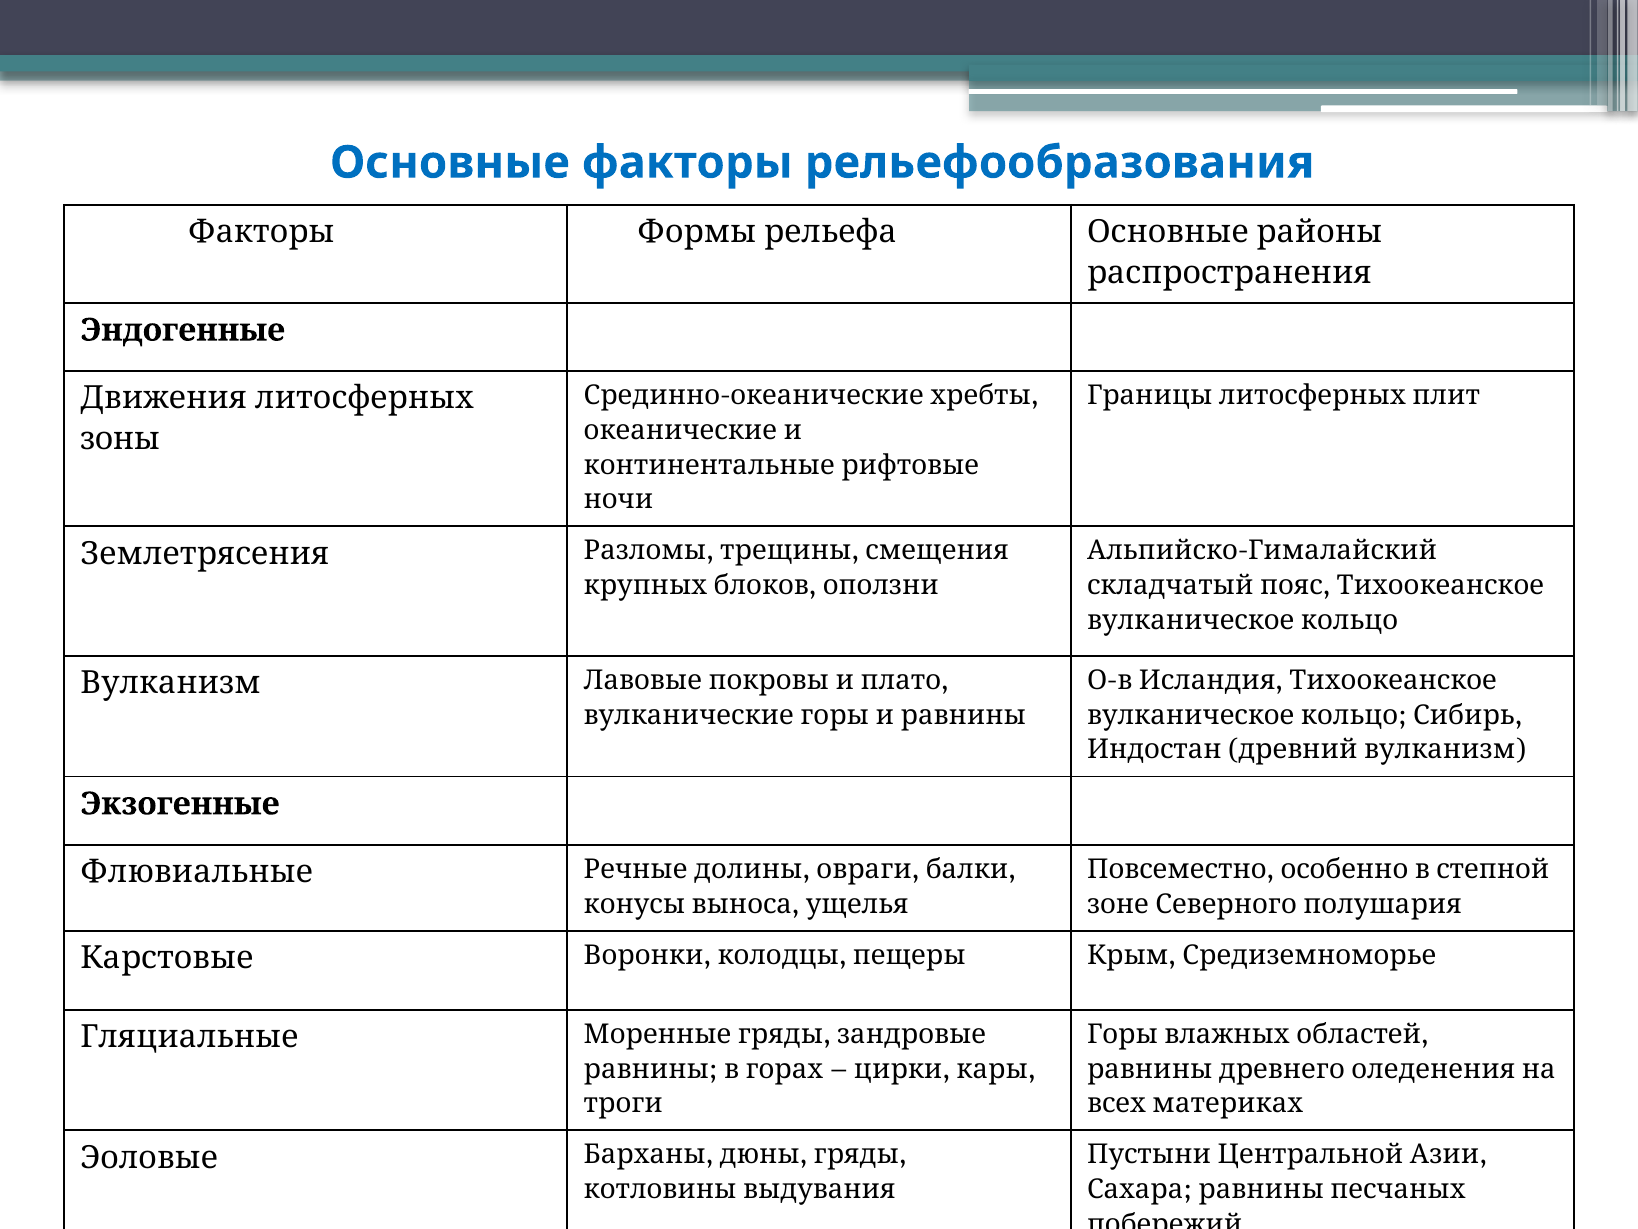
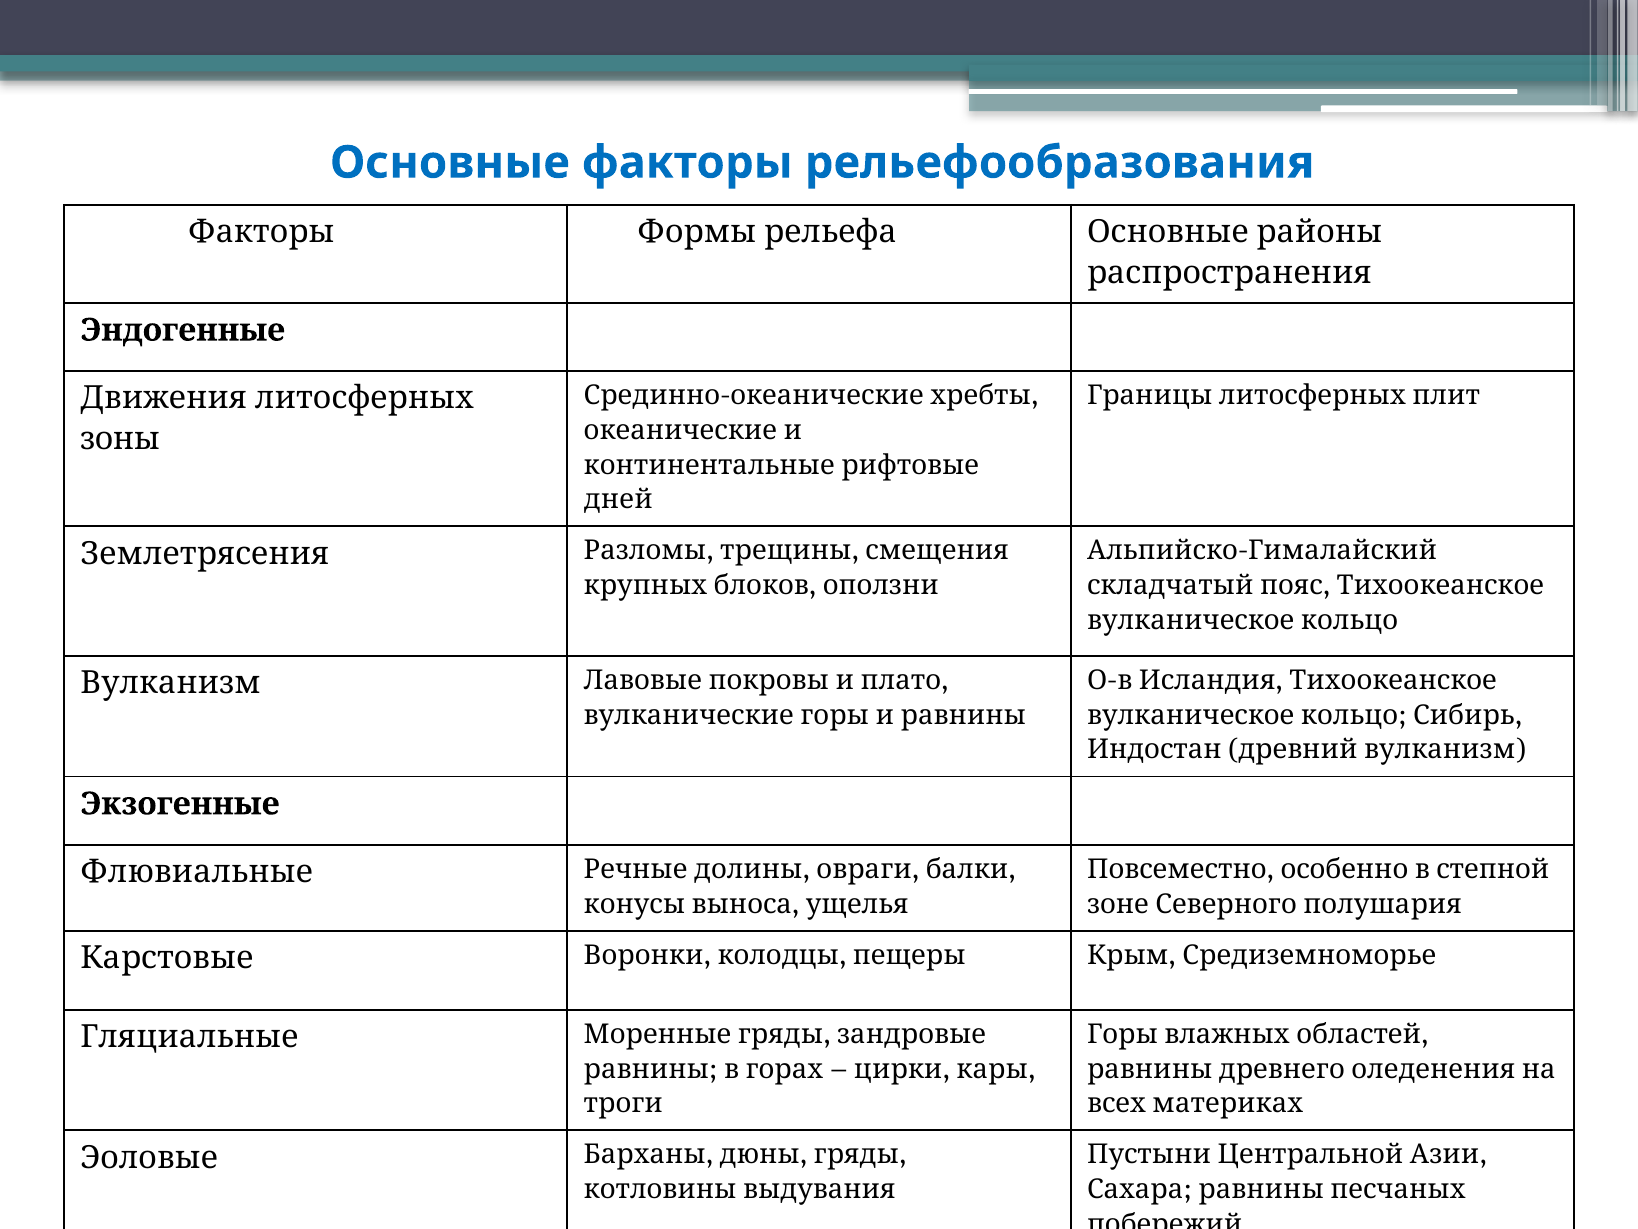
ночи: ночи -> дней (618, 500)
